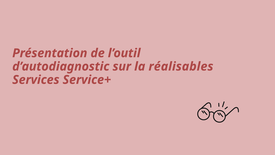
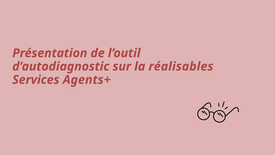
Service+: Service+ -> Agents+ (87, 80)
